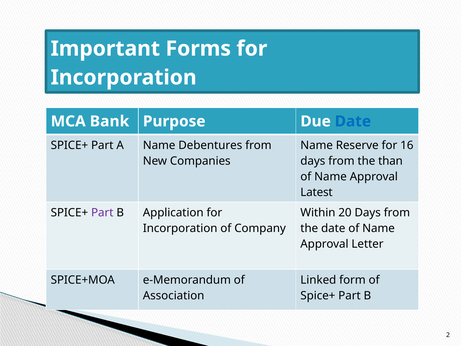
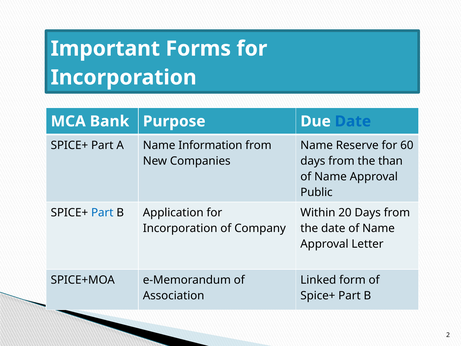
Debentures: Debentures -> Information (210, 145)
16: 16 -> 60 (407, 145)
Latest: Latest -> Public (317, 192)
Part colour: purple -> blue (102, 213)
